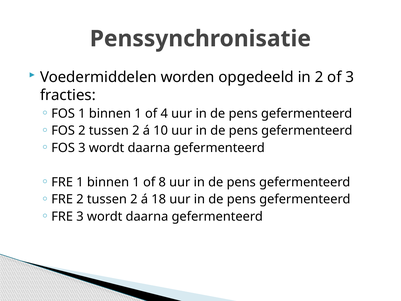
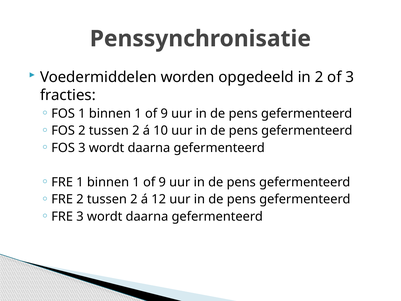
4: 4 -> 9 (164, 113)
8: 8 -> 9 (162, 182)
18: 18 -> 12 (159, 199)
